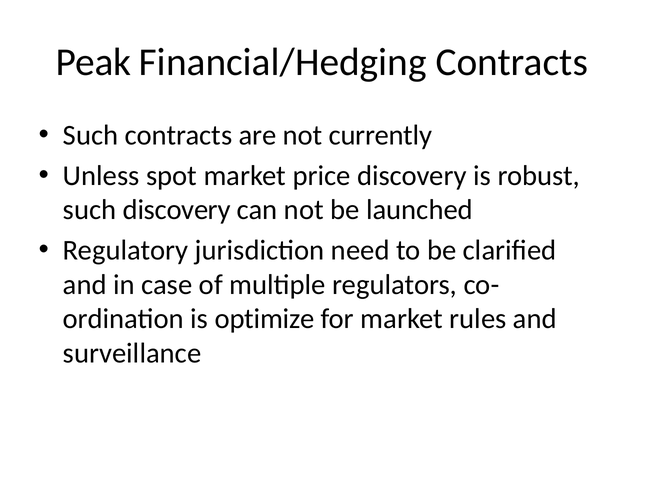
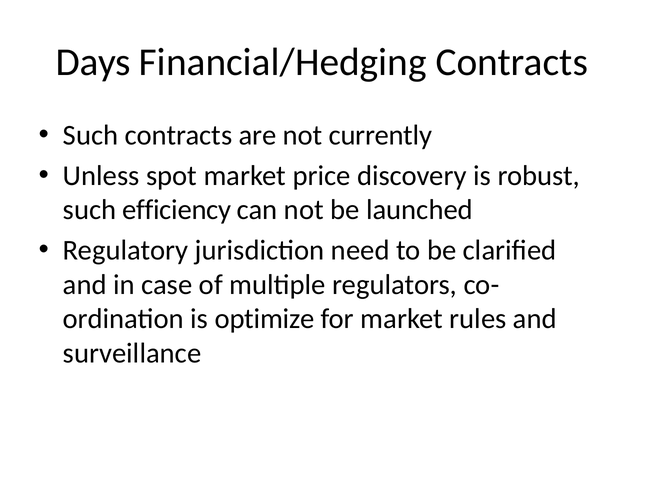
Peak: Peak -> Days (93, 62)
such discovery: discovery -> efficiency (177, 210)
